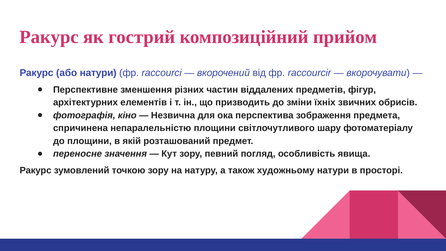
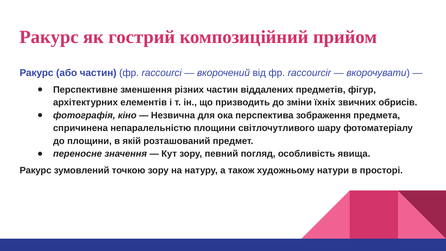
або натури: натури -> частин (98, 73)
